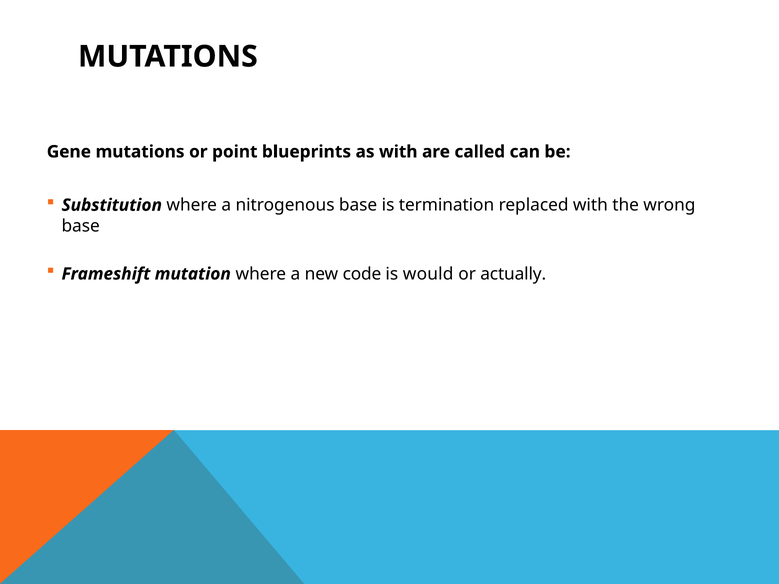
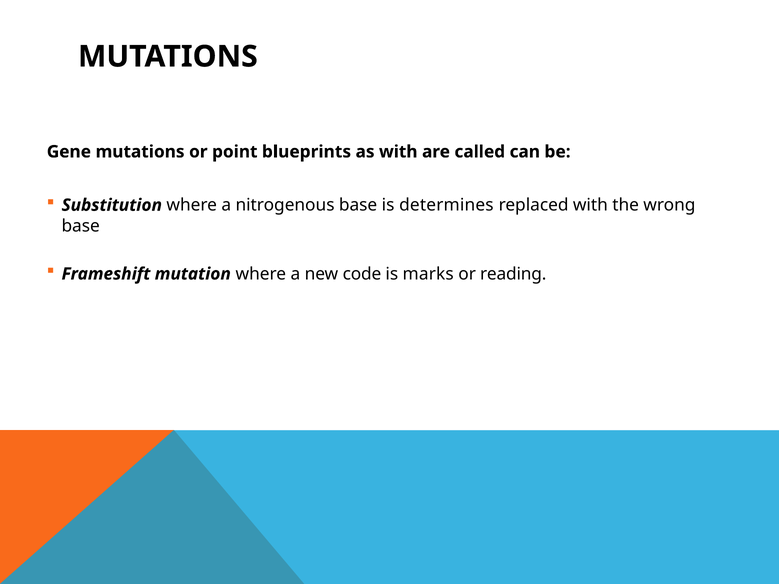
termination: termination -> determines (446, 205)
would: would -> marks (428, 274)
actually: actually -> reading (513, 274)
